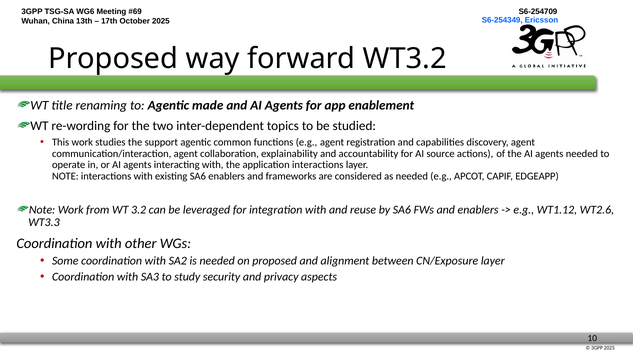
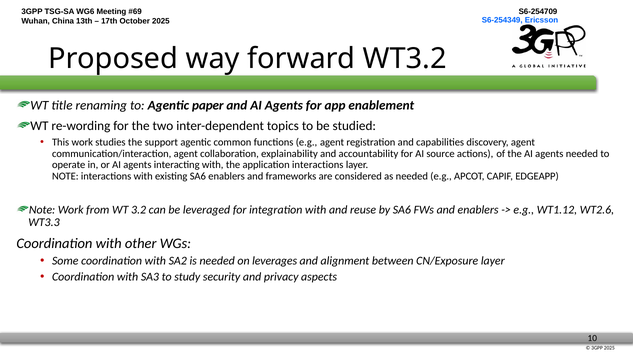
made: made -> paper (208, 105)
on proposed: proposed -> leverages (275, 261)
